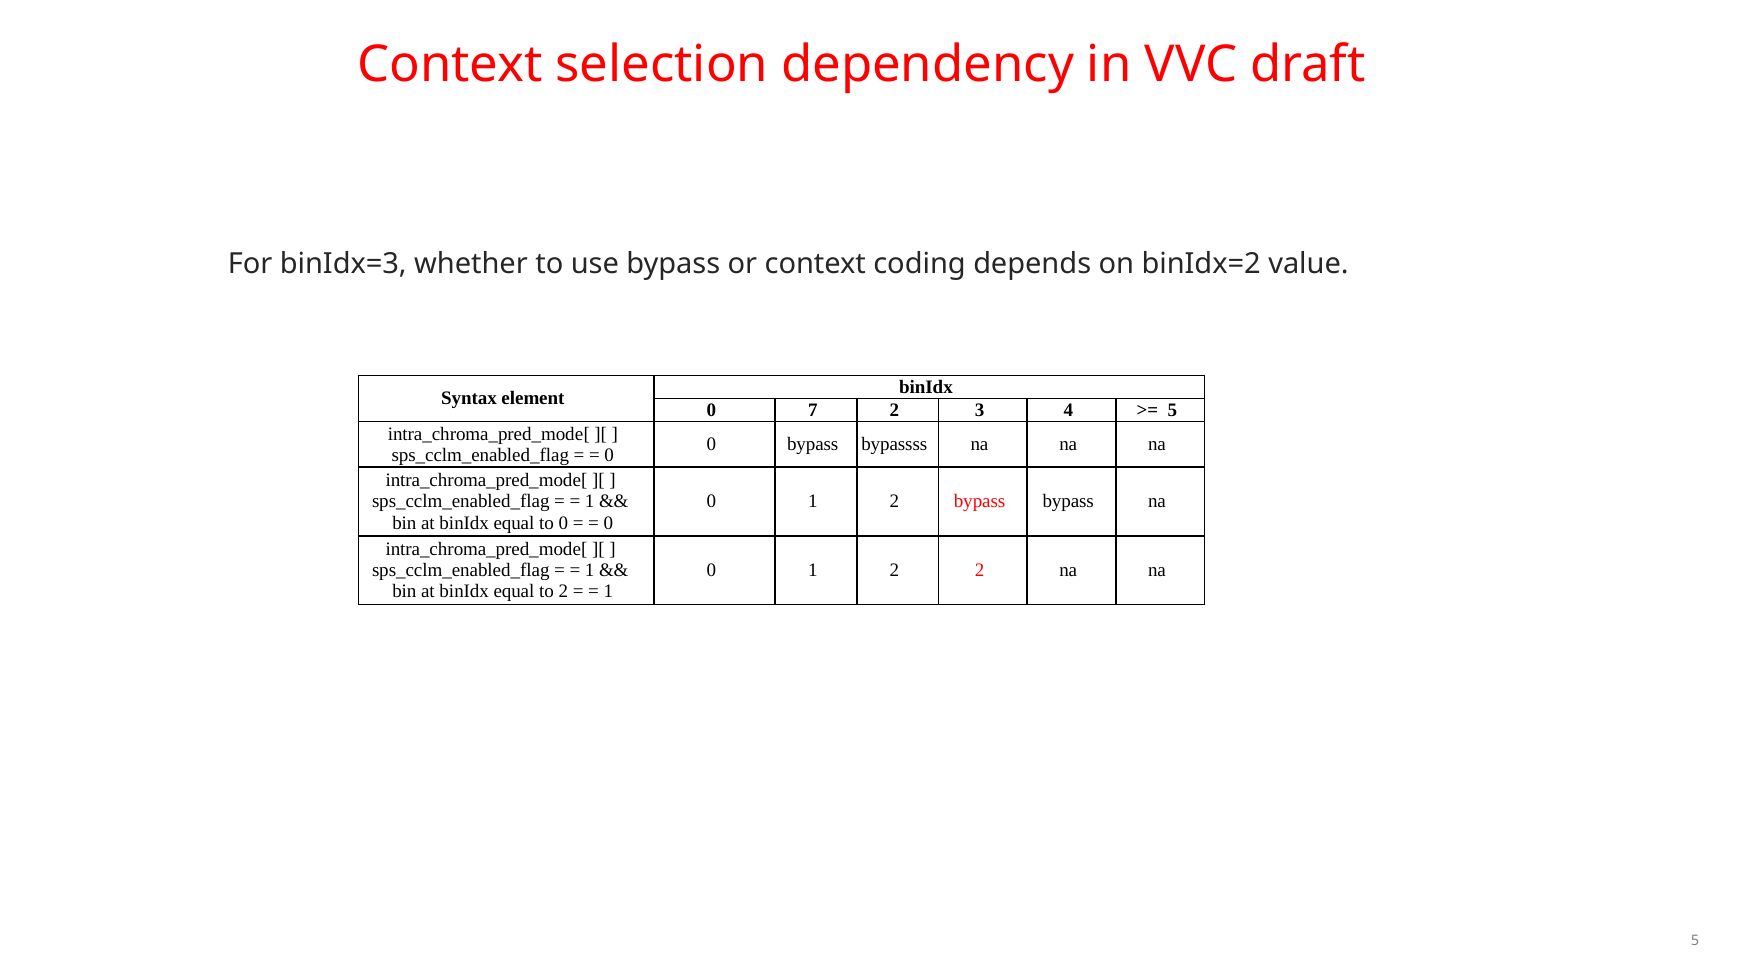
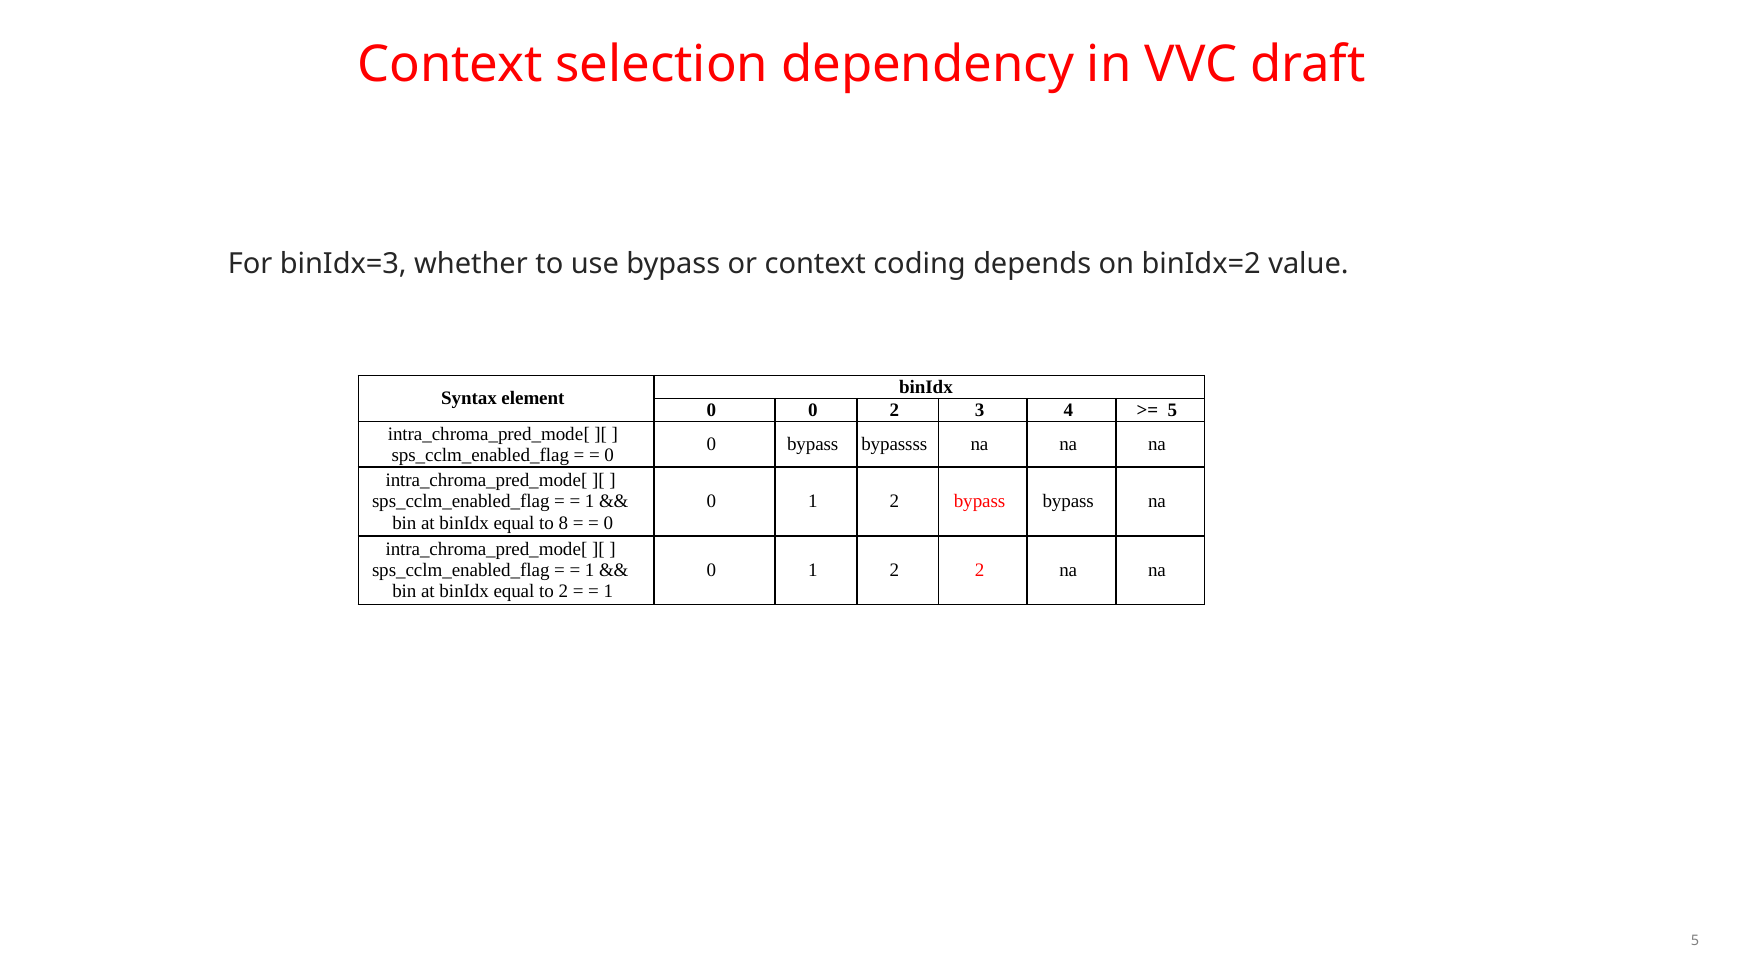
7: 7 -> 0 (813, 410)
to 0: 0 -> 8 (563, 523)
